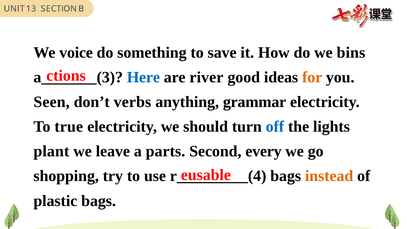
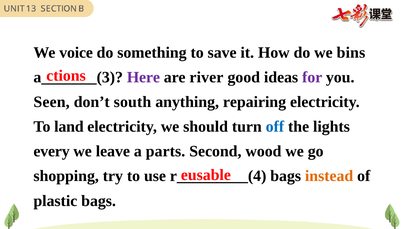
Here colour: blue -> purple (143, 77)
for colour: orange -> purple (312, 77)
verbs: verbs -> south (132, 102)
grammar: grammar -> repairing (255, 102)
true: true -> land (69, 127)
plant: plant -> every (52, 151)
every: every -> wood (263, 151)
